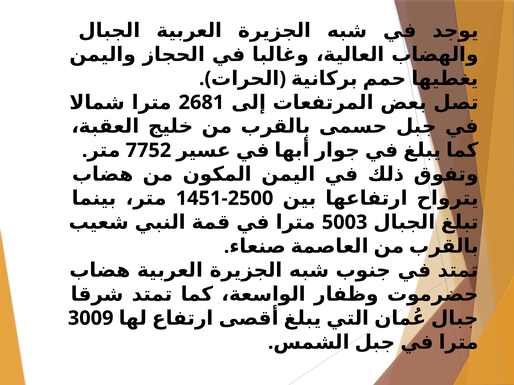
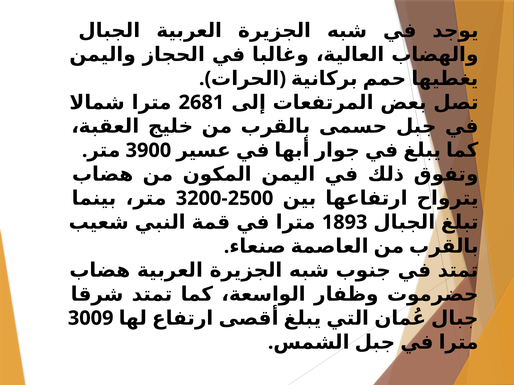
7752: 7752 -> 3900 (148, 151)
1451: 1451 -> 3200 (199, 199)
5003: 5003 -> 1893 (345, 223)
